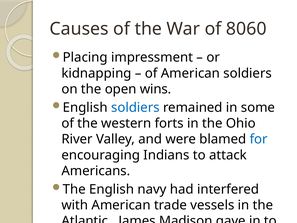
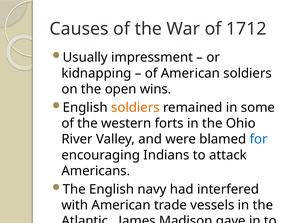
8060: 8060 -> 1712 (246, 29)
Placing: Placing -> Usually (85, 57)
soldiers colour: blue -> orange (135, 107)
